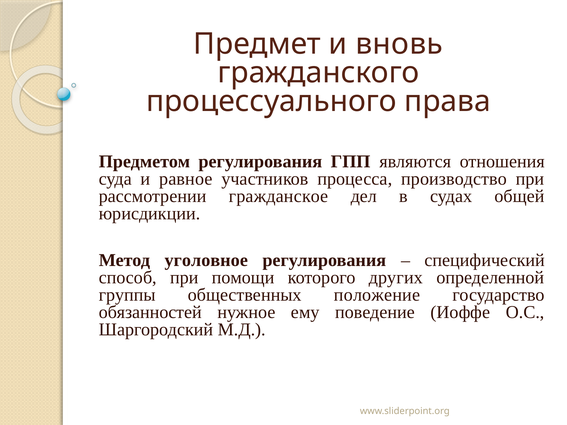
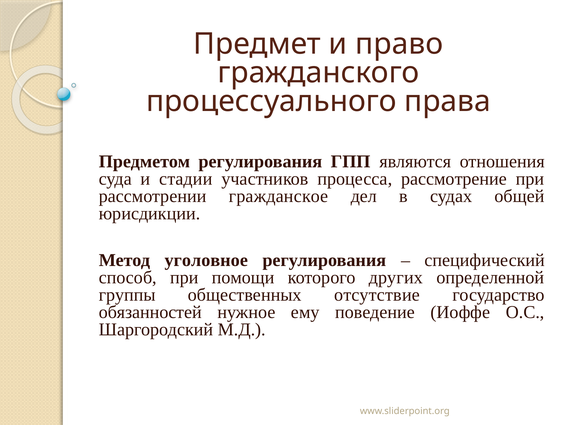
вновь: вновь -> право (399, 44)
равное: равное -> стадии (186, 179)
производство: производство -> рассмотрение (454, 179)
положение: положение -> отсутствие (377, 295)
